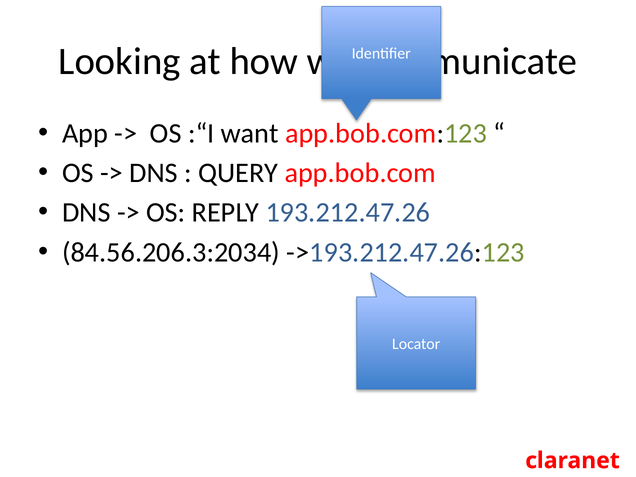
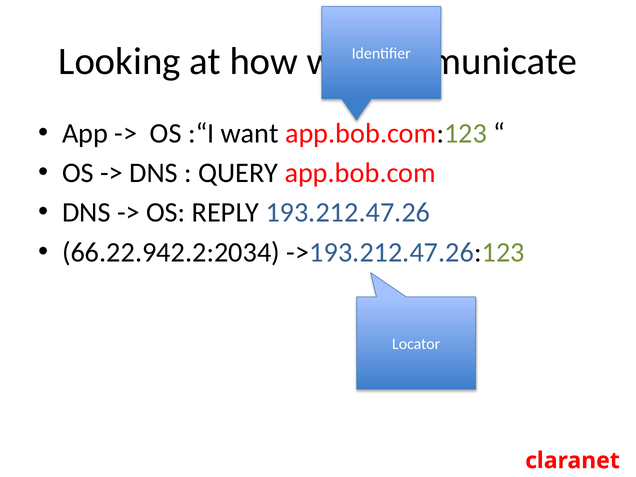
84.56.206.3:2034: 84.56.206.3:2034 -> 66.22.942.2:2034 (171, 252)
